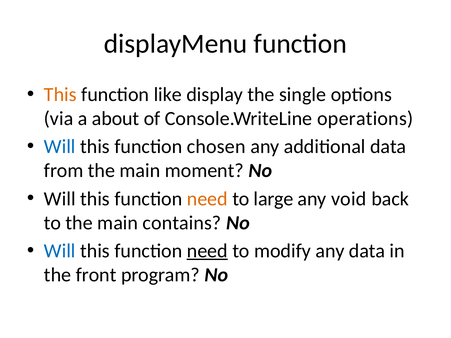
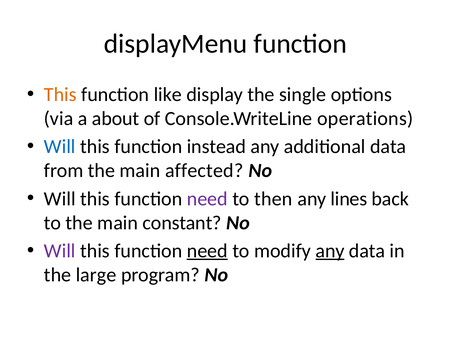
chosen: chosen -> instead (216, 147)
moment: moment -> affected (204, 171)
need colour: orange -> purple (207, 199)
large: large -> then (273, 199)
void: void -> lines (349, 199)
contains: contains -> constant (182, 223)
Will colour: blue -> purple (60, 251)
any underline: none -> present (330, 251)
front: front -> large (96, 275)
